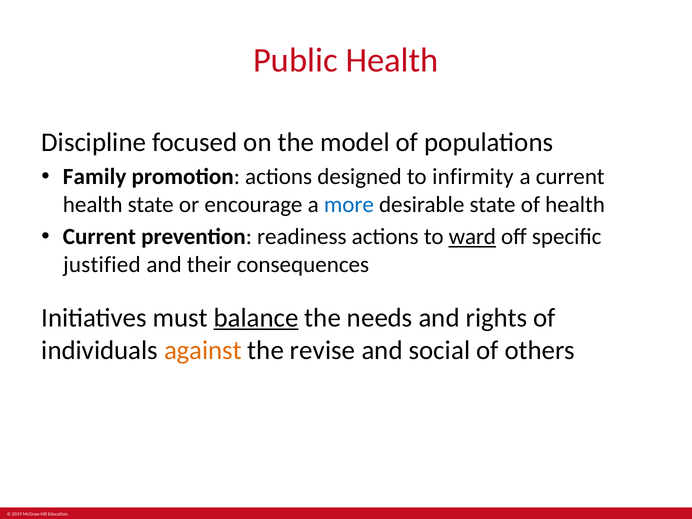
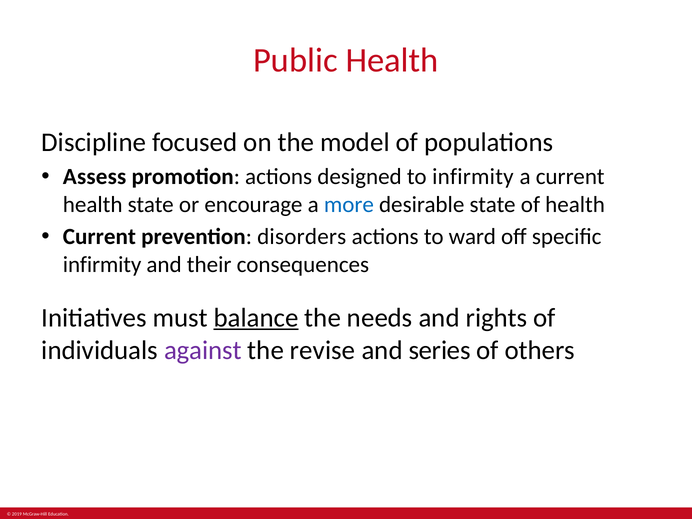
Family: Family -> Assess (95, 177)
readiness: readiness -> disorders (302, 237)
ward underline: present -> none (472, 237)
justified: justified -> infirmity (102, 265)
against colour: orange -> purple (203, 350)
social: social -> series (440, 350)
